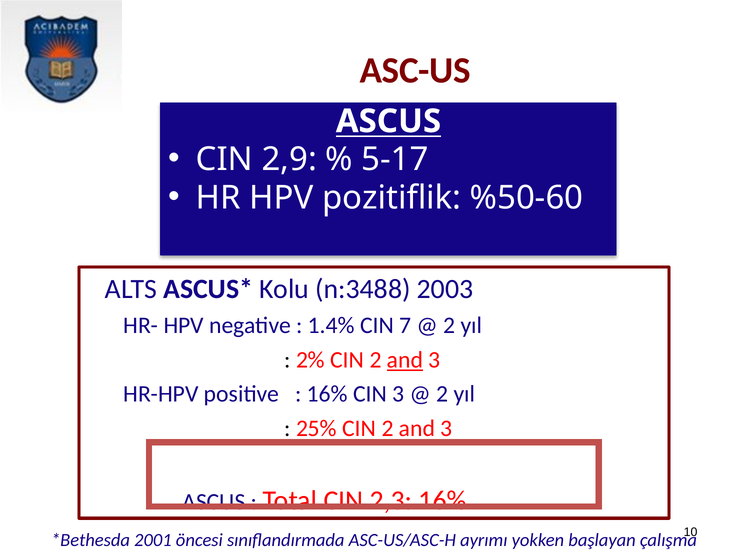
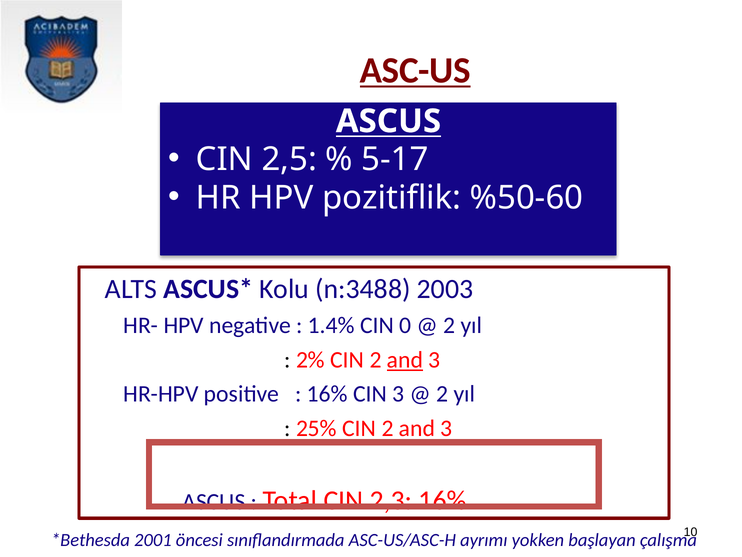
ASC-US underline: none -> present (415, 70)
2,9: 2,9 -> 2,5 (289, 159)
7: 7 -> 0 (405, 325)
